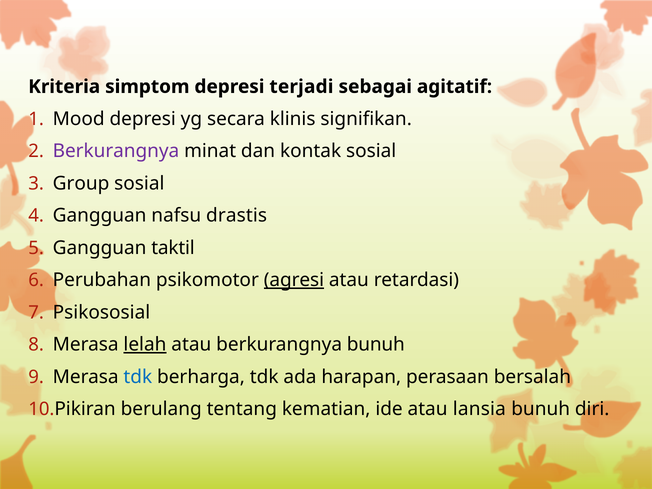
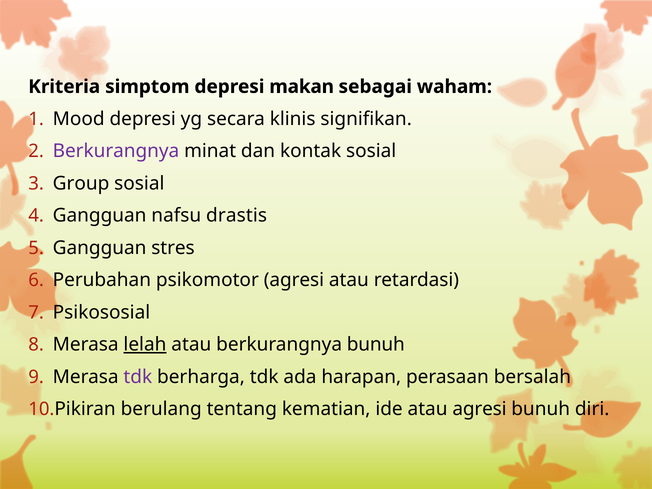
terjadi: terjadi -> makan (302, 87)
agitatif: agitatif -> waham (454, 87)
taktil: taktil -> stres (173, 248)
agresi underline: present -> none (294, 280)
tdk colour: blue -> purple (138, 377)
atau lansia: lansia -> agresi (480, 409)
